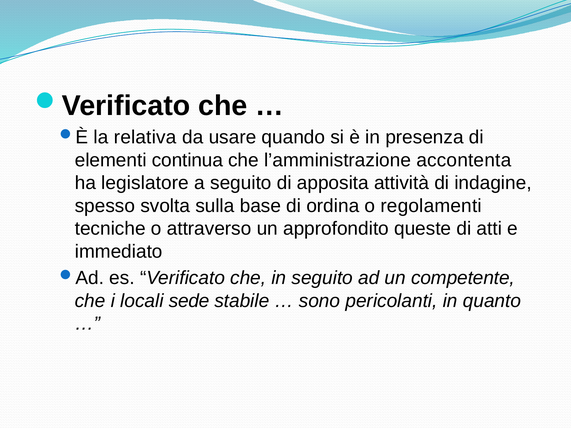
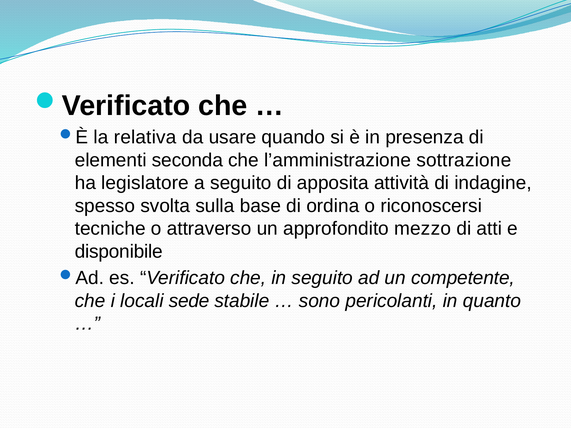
continua: continua -> seconda (187, 160)
accontenta: accontenta -> sottrazione (464, 160)
regolamenti: regolamenti -> riconoscersi (431, 206)
queste: queste -> mezzo (423, 229)
immediato: immediato -> disponibile (119, 252)
